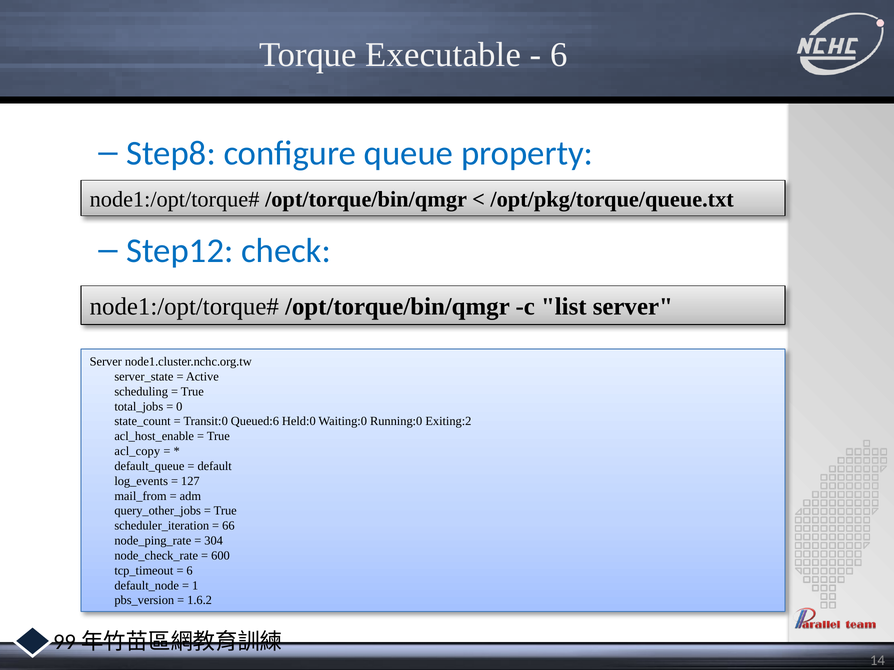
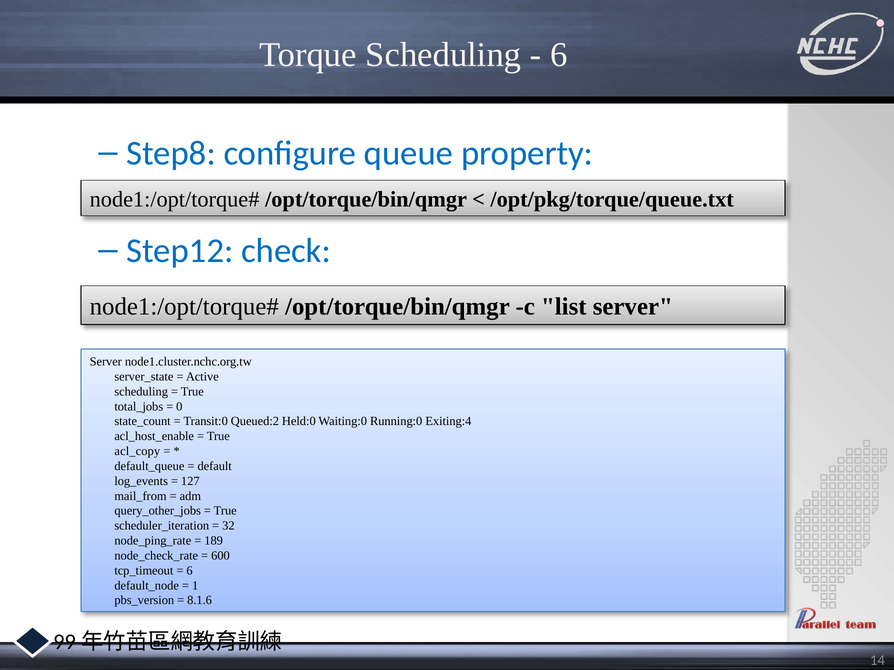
Torque Executable: Executable -> Scheduling (443, 55)
Queued:6: Queued:6 -> Queued:2 (255, 422)
Exiting:2: Exiting:2 -> Exiting:4 (448, 422)
66: 66 -> 32 (228, 526)
304: 304 -> 189 (214, 541)
1.6.2: 1.6.2 -> 8.1.6 (200, 601)
